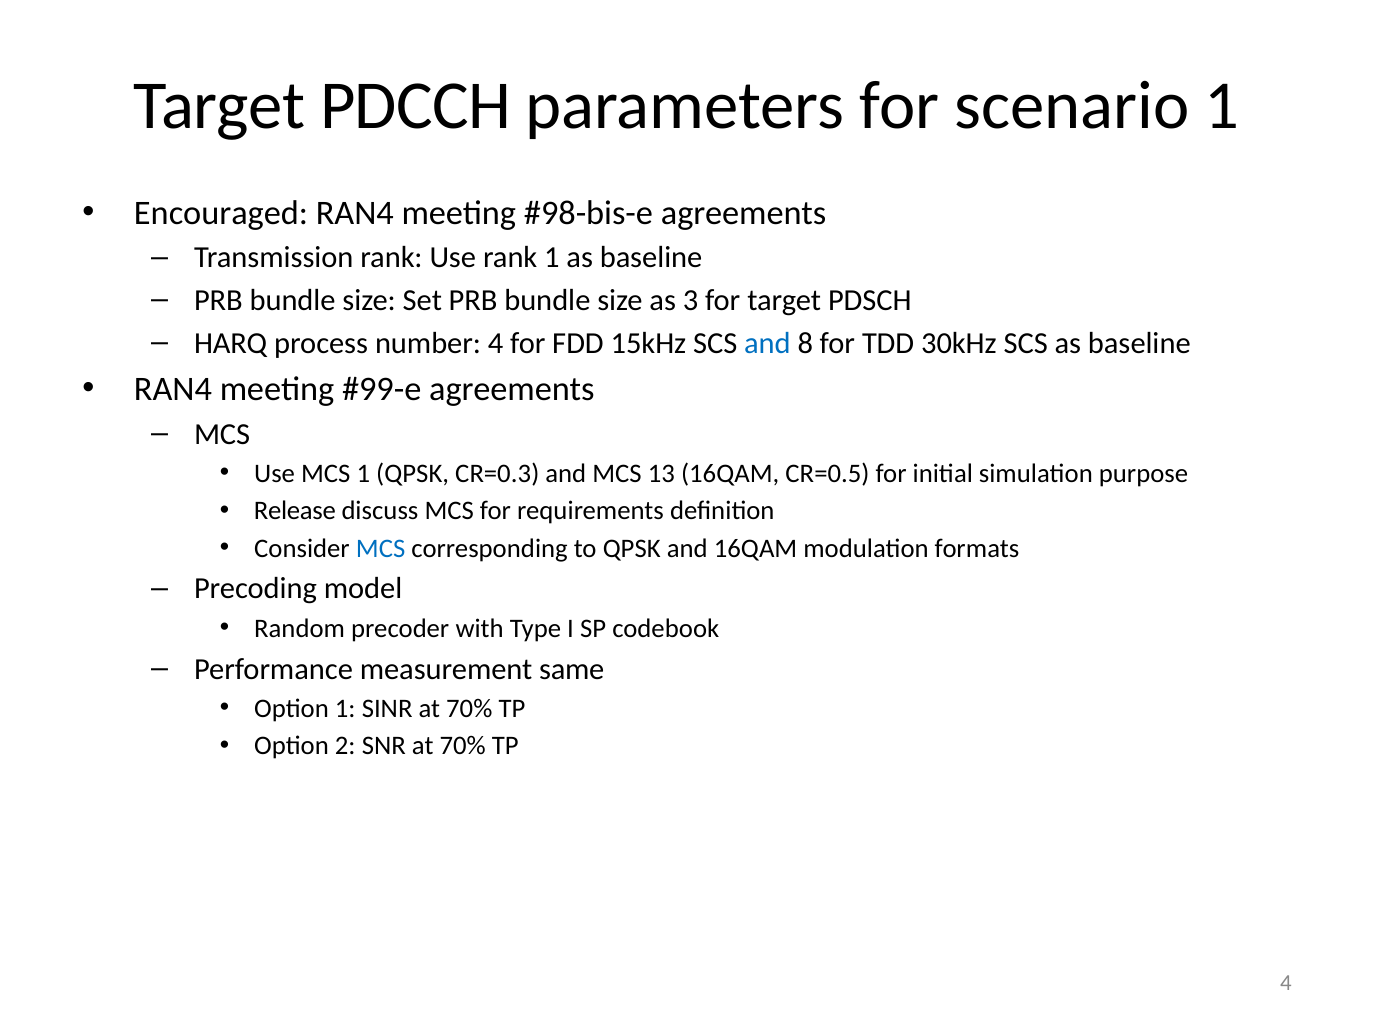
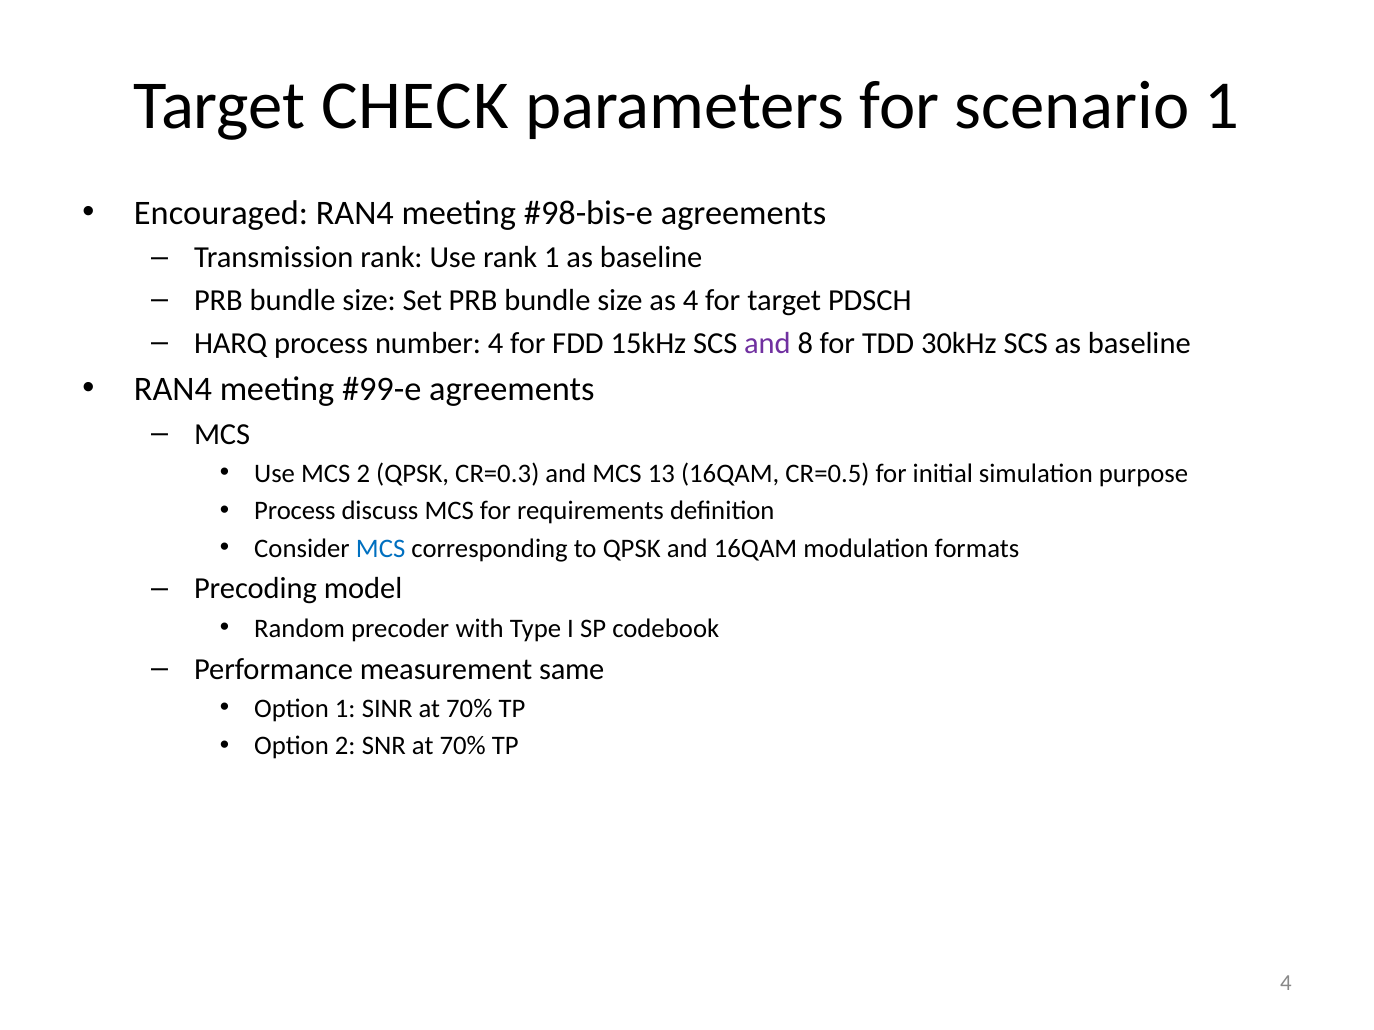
PDCCH: PDCCH -> CHECK (415, 106)
as 3: 3 -> 4 (691, 301)
and colour: blue -> purple (767, 343)
MCS 1: 1 -> 2 (363, 474)
Release: Release -> Process (295, 511)
